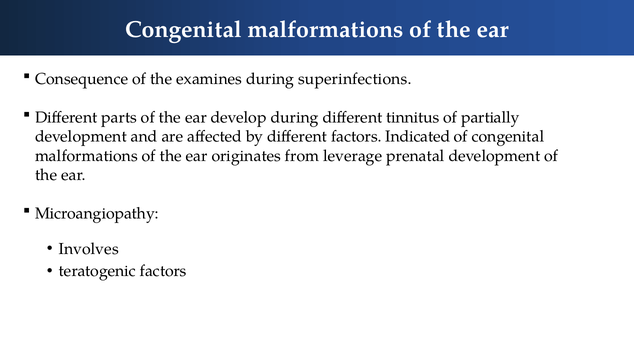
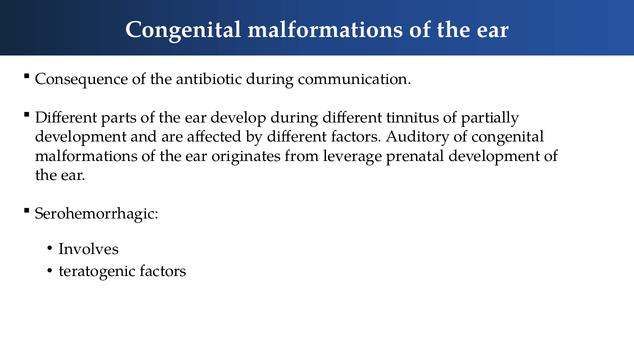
examines: examines -> antibiotic (209, 79)
superinfections: superinfections -> communication (355, 79)
Indicated: Indicated -> Auditory (418, 137)
Microangiopathy: Microangiopathy -> Serohemorrhagic (97, 213)
